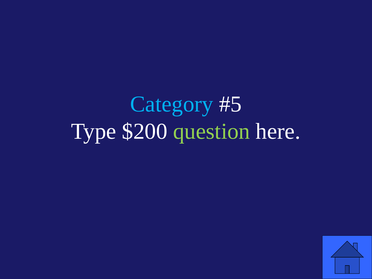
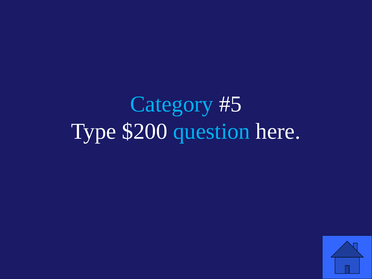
question colour: light green -> light blue (212, 131)
